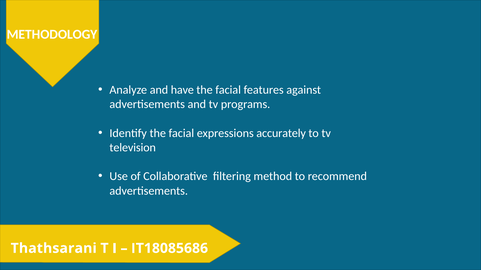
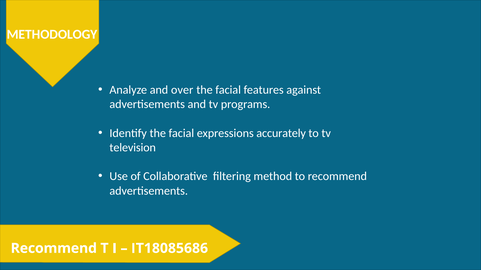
have: have -> over (182, 90)
Thathsarani: Thathsarani -> Recommend (54, 249)
